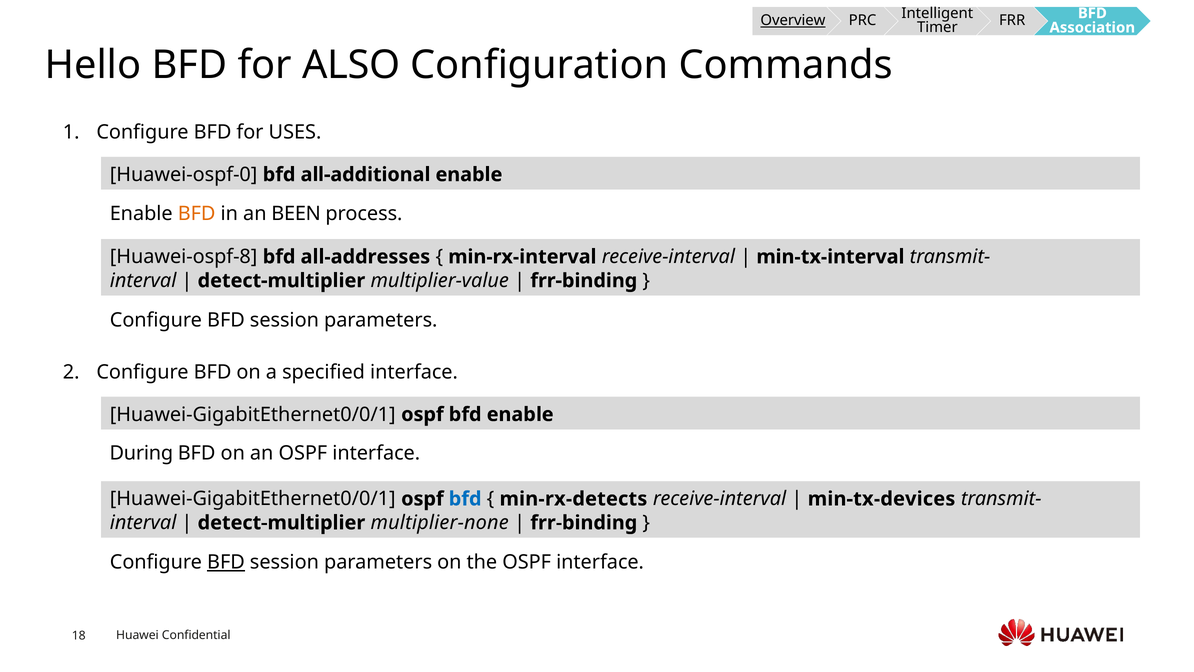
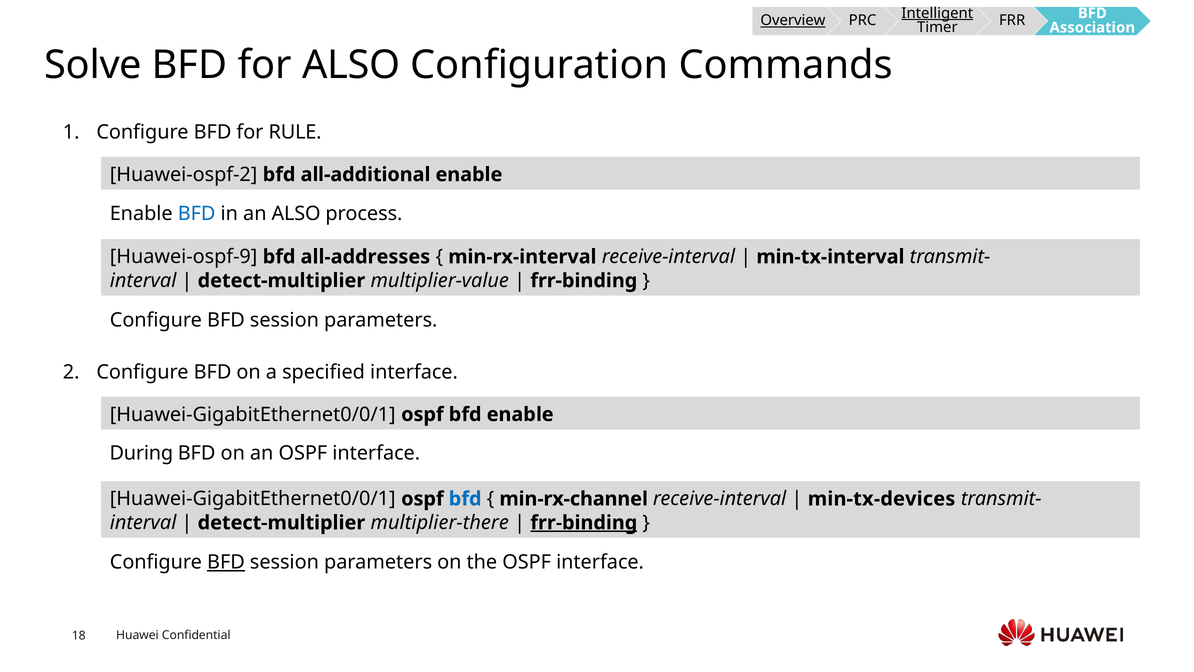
Intelligent underline: none -> present (937, 13)
Hello: Hello -> Solve (93, 65)
USES: USES -> RULE (295, 132)
Huawei-ospf-0: Huawei-ospf-0 -> Huawei-ospf-2 (184, 175)
BFD colour: orange -> blue (197, 213)
an BEEN: BEEN -> ALSO (296, 213)
Huawei-ospf-8: Huawei-ospf-8 -> Huawei-ospf-9 (184, 257)
min-rx-detects: min-rx-detects -> min-rx-channel (574, 499)
multiplier-none: multiplier-none -> multiplier-there (440, 522)
frr-binding underline: none -> present (584, 522)
